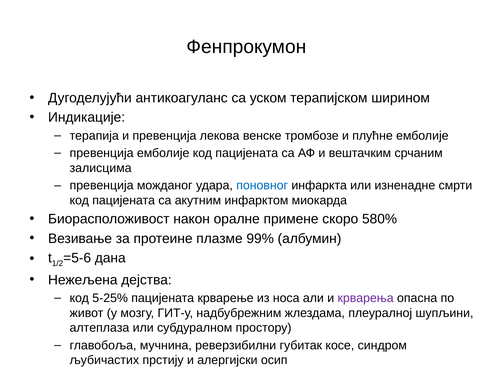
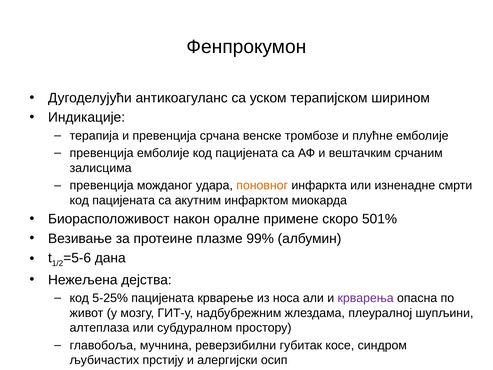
лекова: лекова -> срчана (220, 136)
поновног colour: blue -> orange (262, 185)
580%: 580% -> 501% (380, 219)
